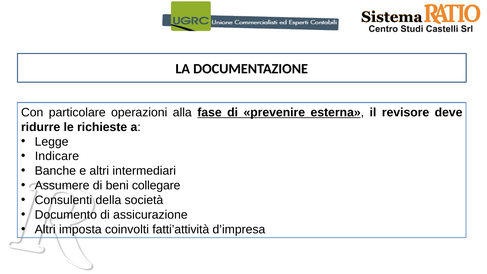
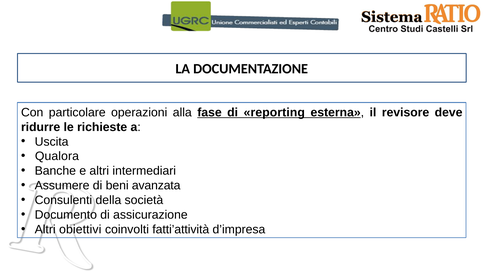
prevenire: prevenire -> reporting (274, 112)
Legge: Legge -> Uscita (52, 142)
Indicare: Indicare -> Qualora (57, 156)
collegare: collegare -> avanzata (156, 185)
imposta: imposta -> obiettivi (80, 229)
